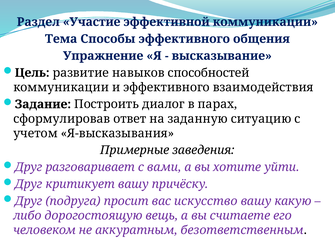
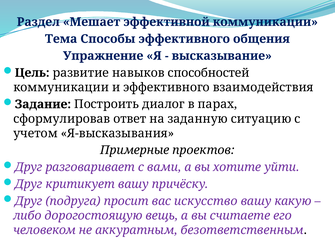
Участие: Участие -> Мешает (92, 22)
заведения: заведения -> проектов (204, 150)
